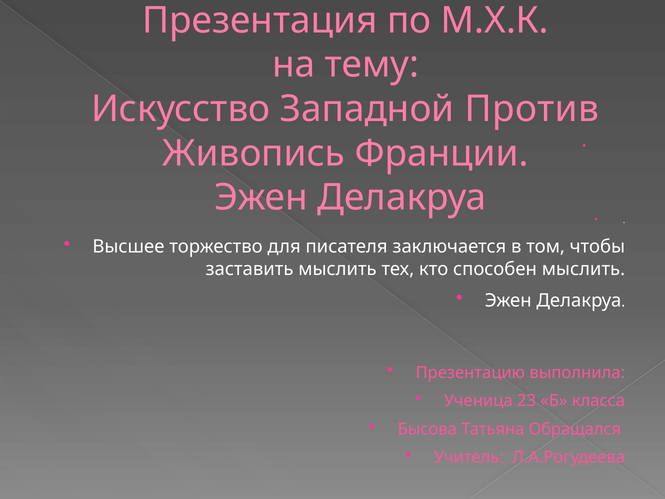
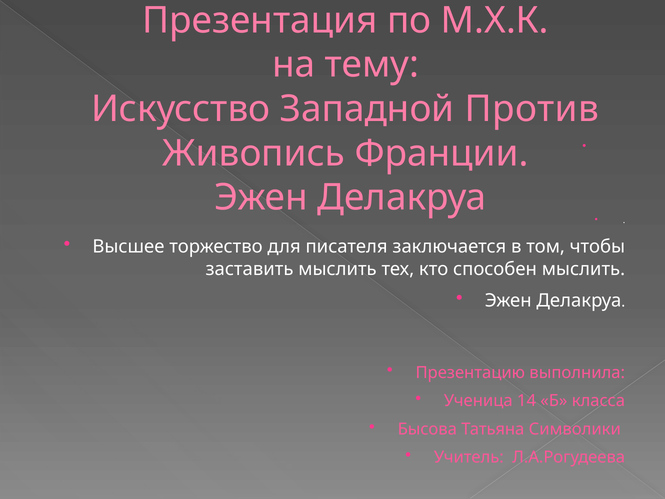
23: 23 -> 14 (527, 401)
Обращался: Обращался -> Символики (575, 429)
